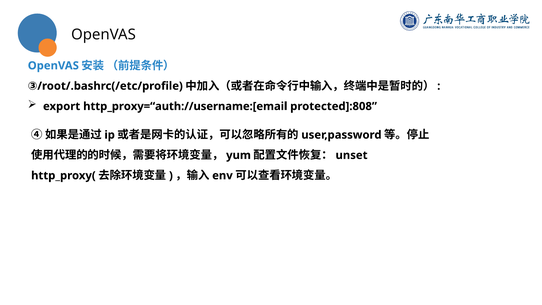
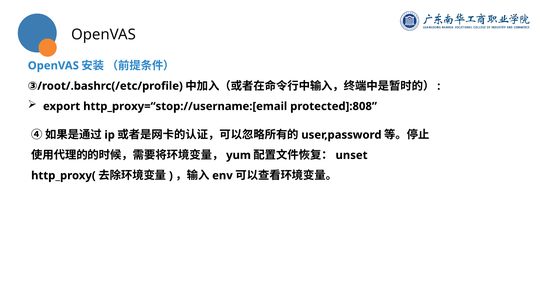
http_proxy=“auth://username:[email: http_proxy=“auth://username:[email -> http_proxy=“stop://username:[email (185, 106)
